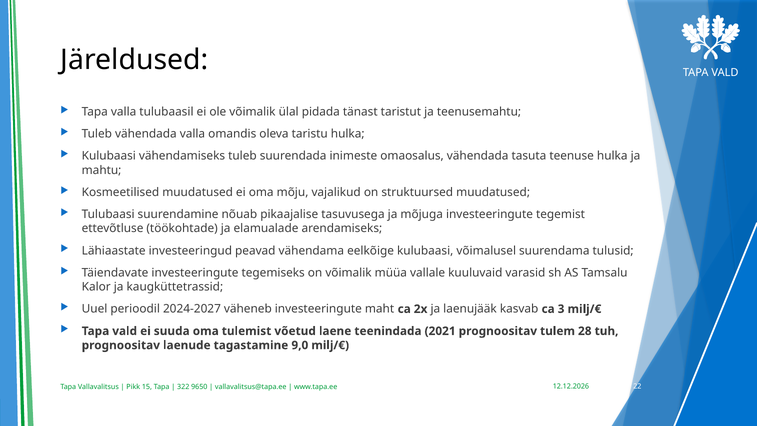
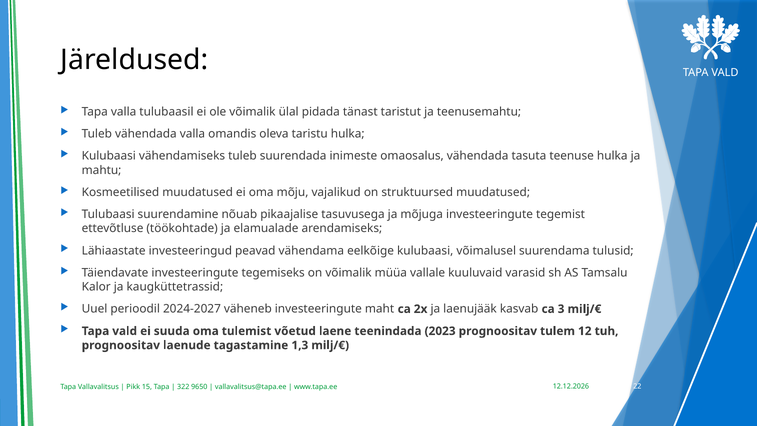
2021: 2021 -> 2023 (440, 331)
28: 28 -> 12 (585, 331)
9,0: 9,0 -> 1,3 (300, 345)
